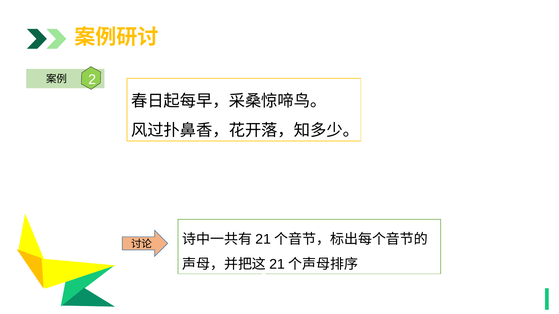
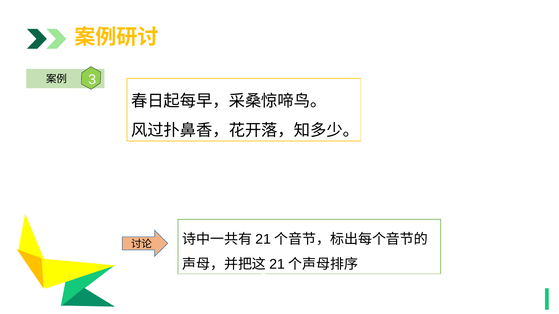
2: 2 -> 3 (92, 80)
